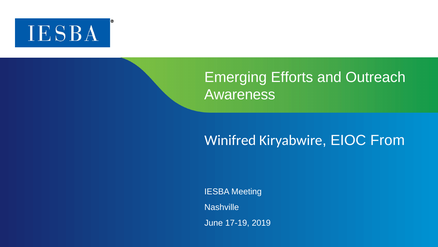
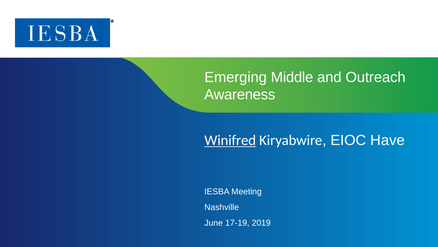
Efforts: Efforts -> Middle (292, 77)
Winifred underline: none -> present (230, 140)
From: From -> Have (388, 140)
